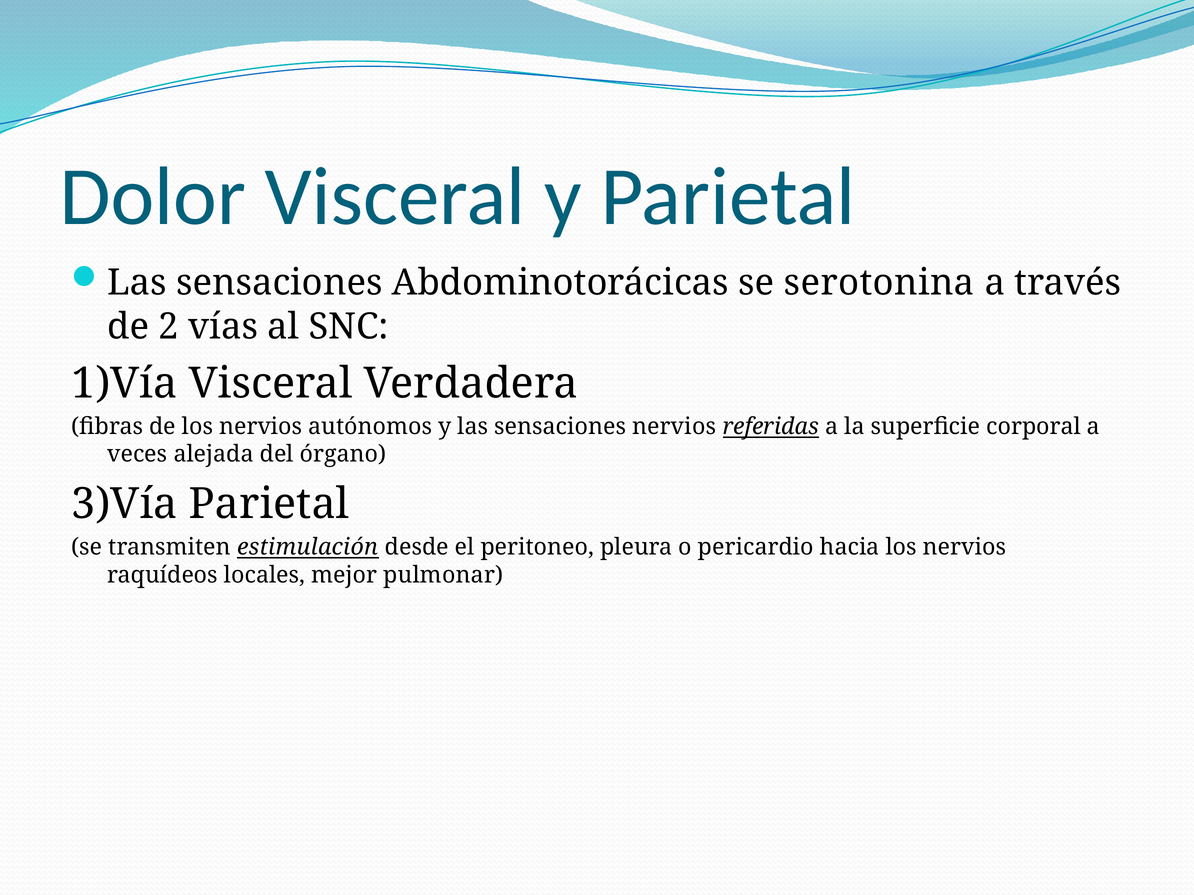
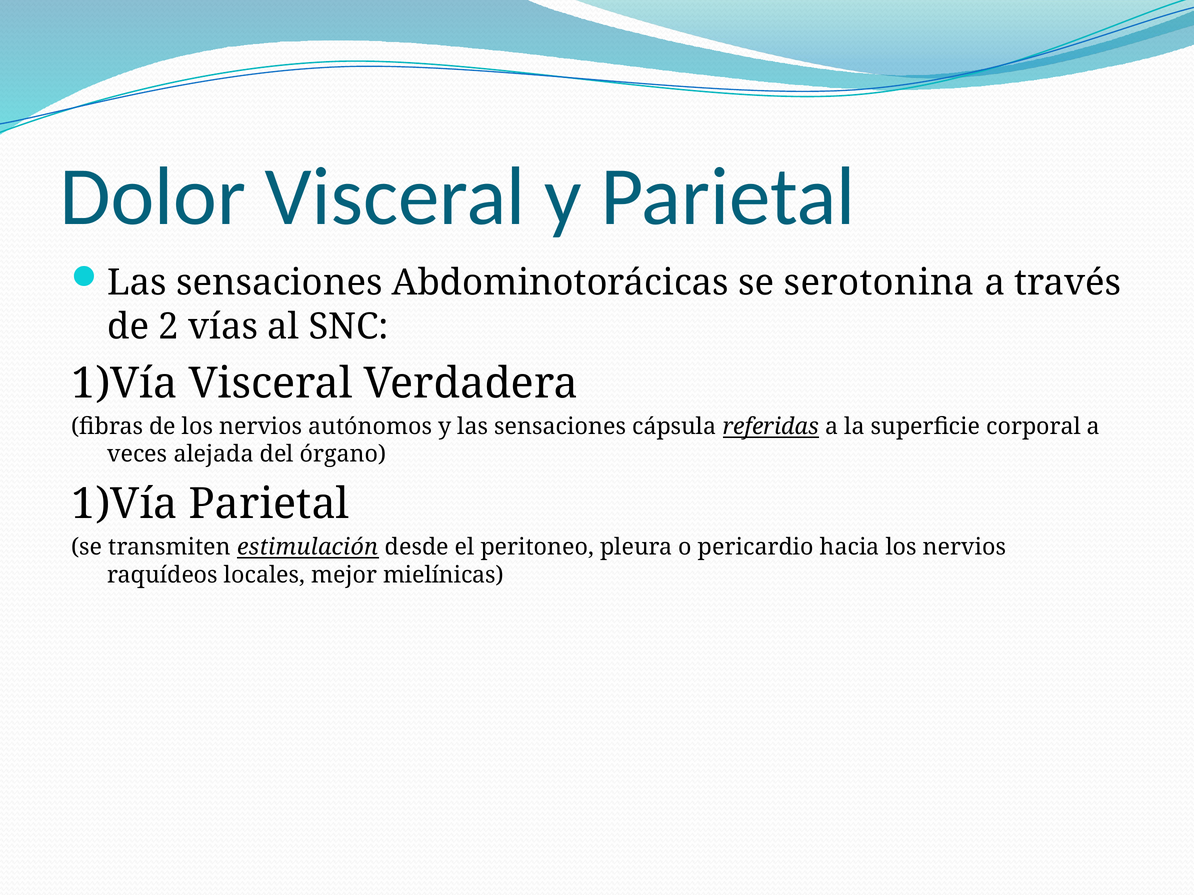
sensaciones nervios: nervios -> cápsula (674, 427)
3)Vía: 3)Vía -> 1)Vía (125, 504)
pulmonar: pulmonar -> mielínicas (443, 575)
